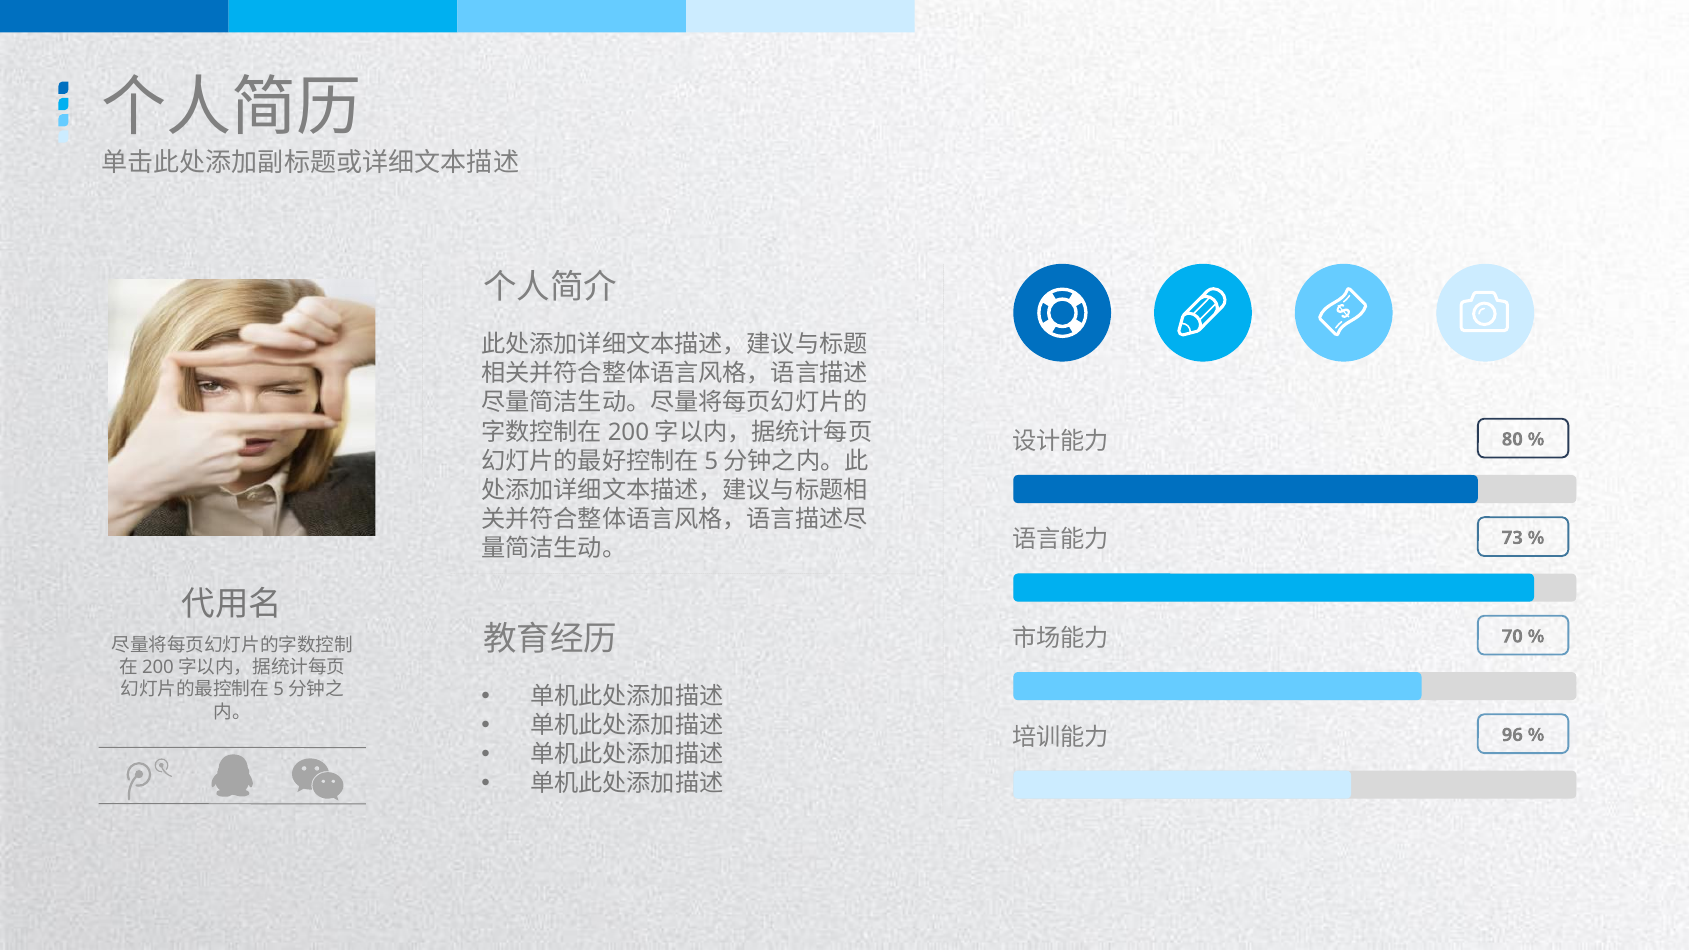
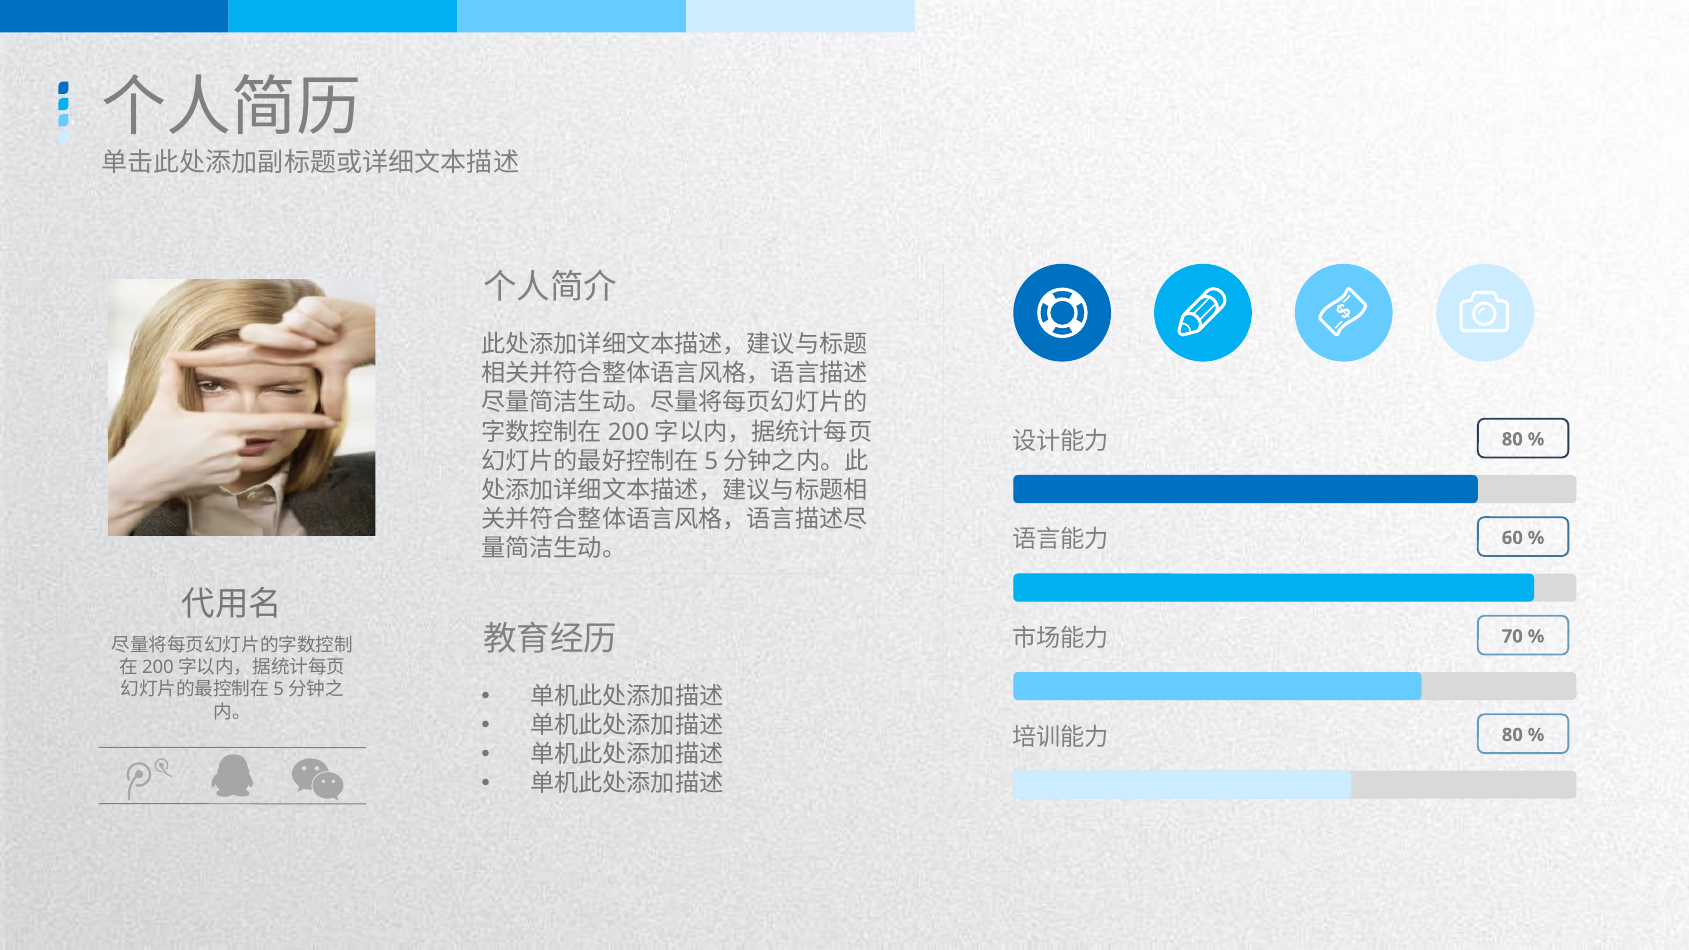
73: 73 -> 60 (1512, 538)
96: 96 -> 80 (1512, 735)
